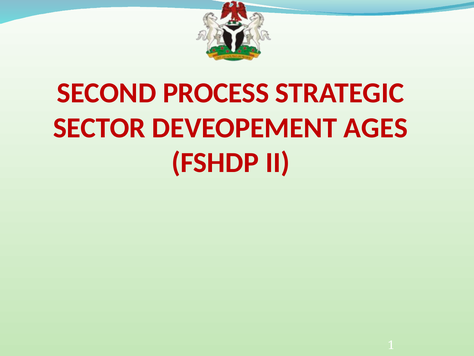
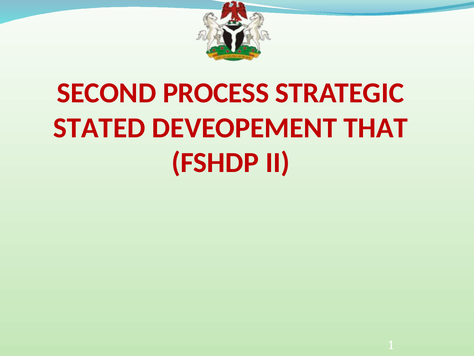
SECTOR: SECTOR -> STATED (99, 128)
AGES: AGES -> THAT (376, 128)
